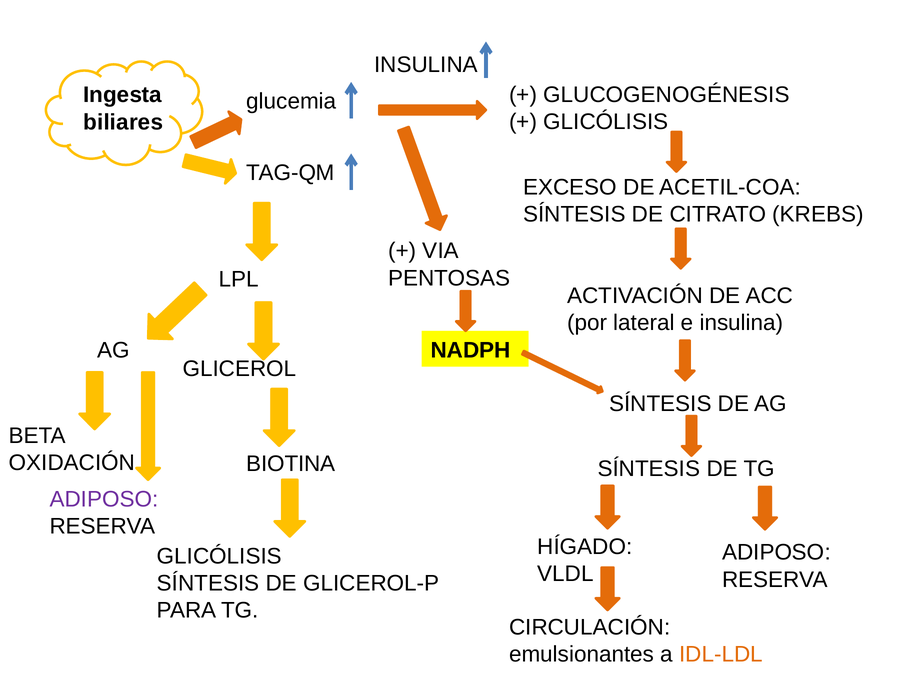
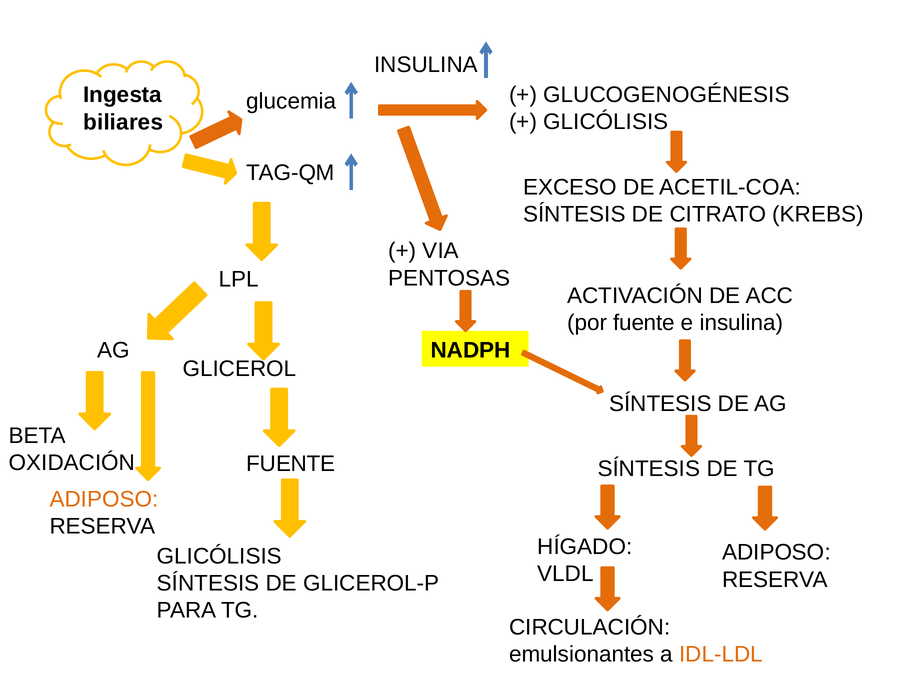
por lateral: lateral -> fuente (644, 323)
BIOTINA: BIOTINA -> FUENTE (291, 464)
ADIPOSO colour: purple -> orange (104, 499)
